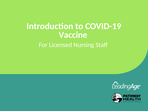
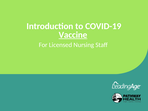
Vaccine underline: none -> present (73, 35)
